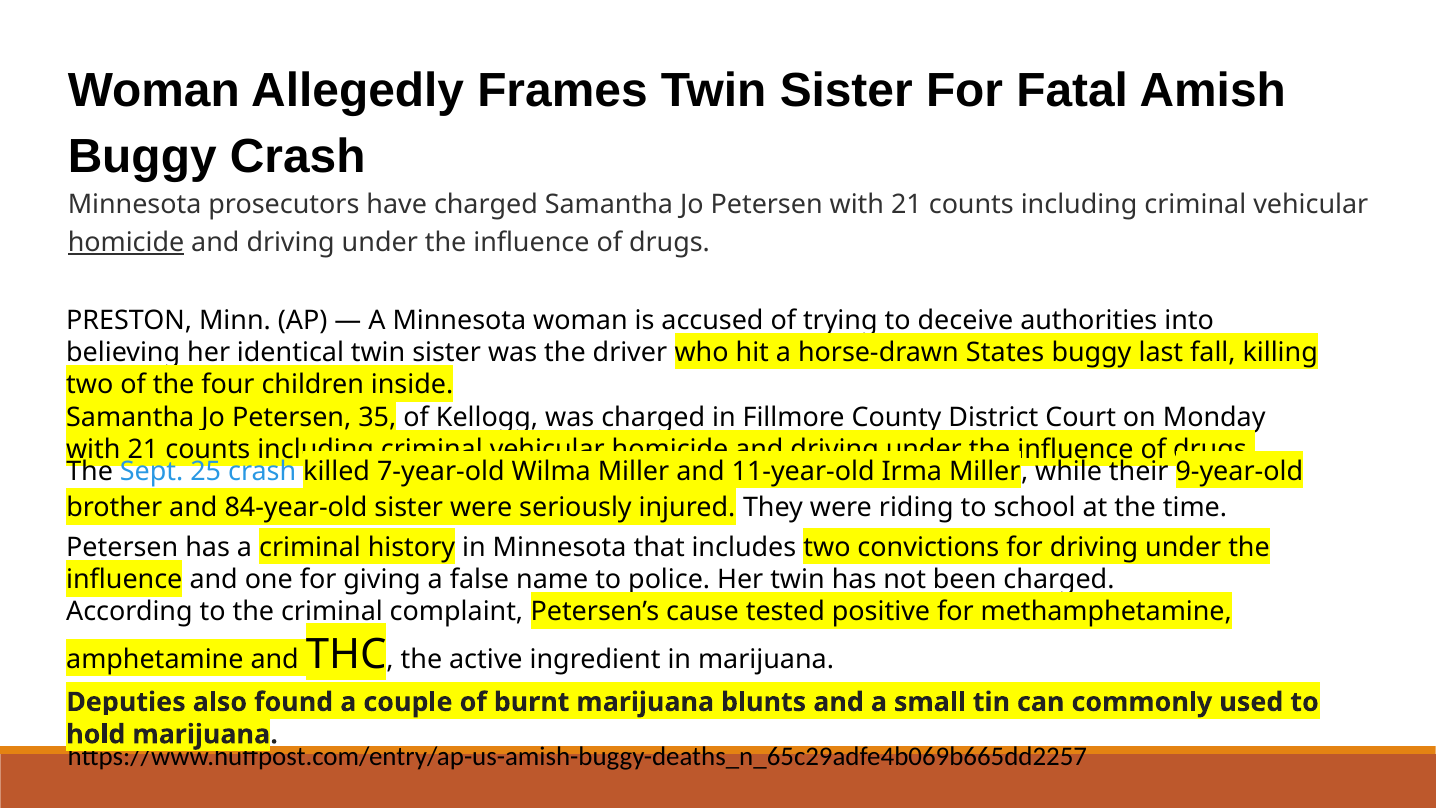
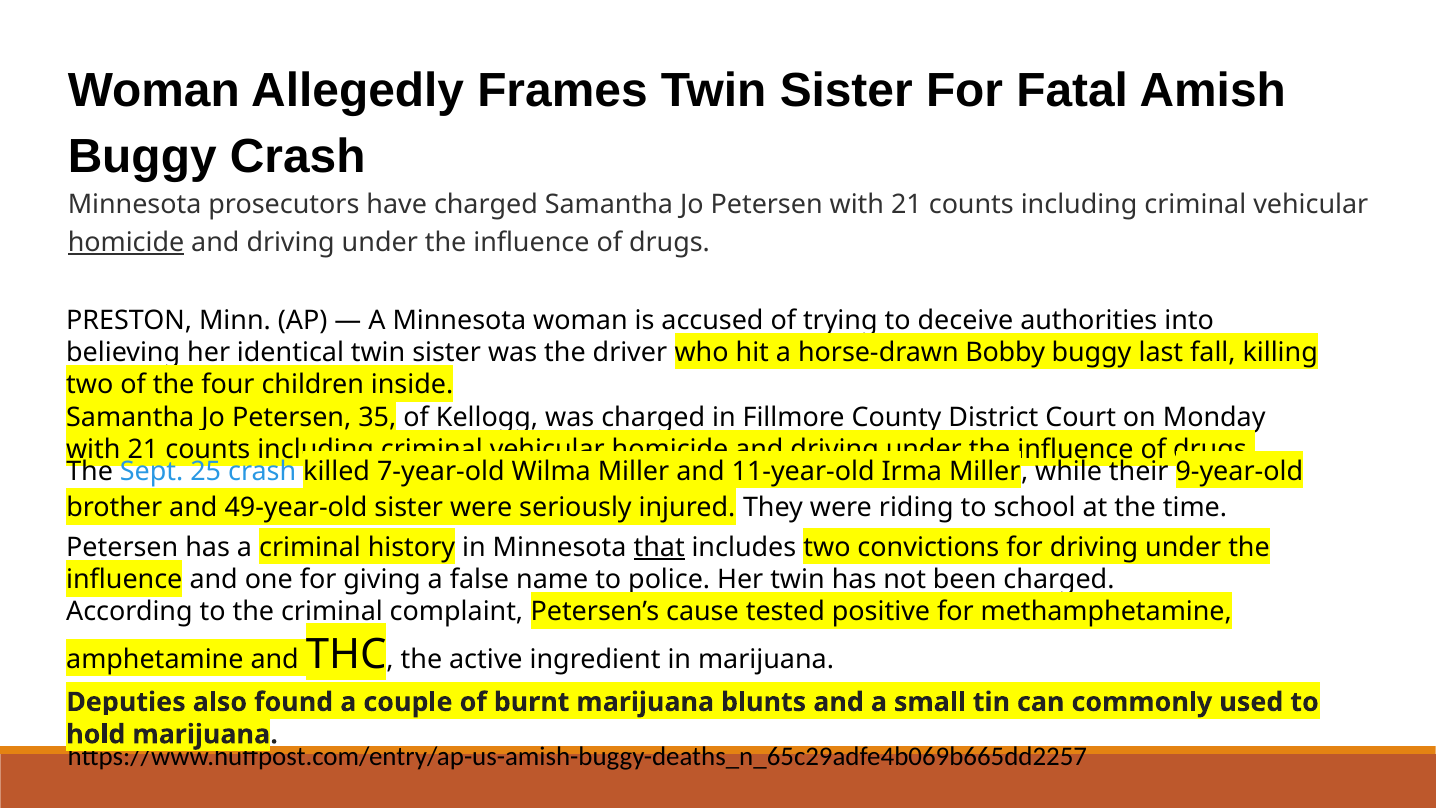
States: States -> Bobby (1005, 352)
84-year-old: 84-year-old -> 49-year-old (296, 508)
that underline: none -> present (659, 547)
